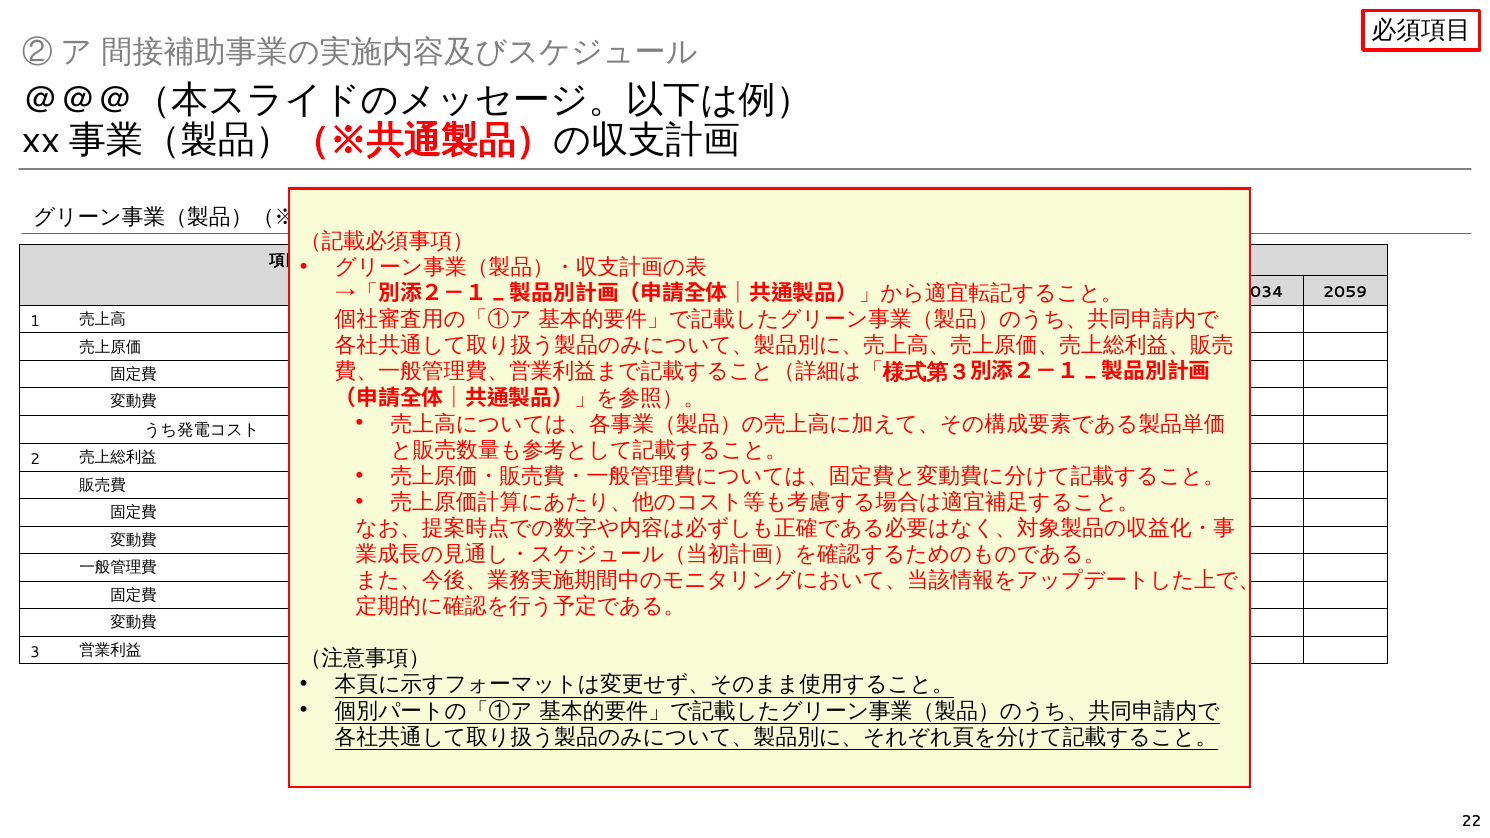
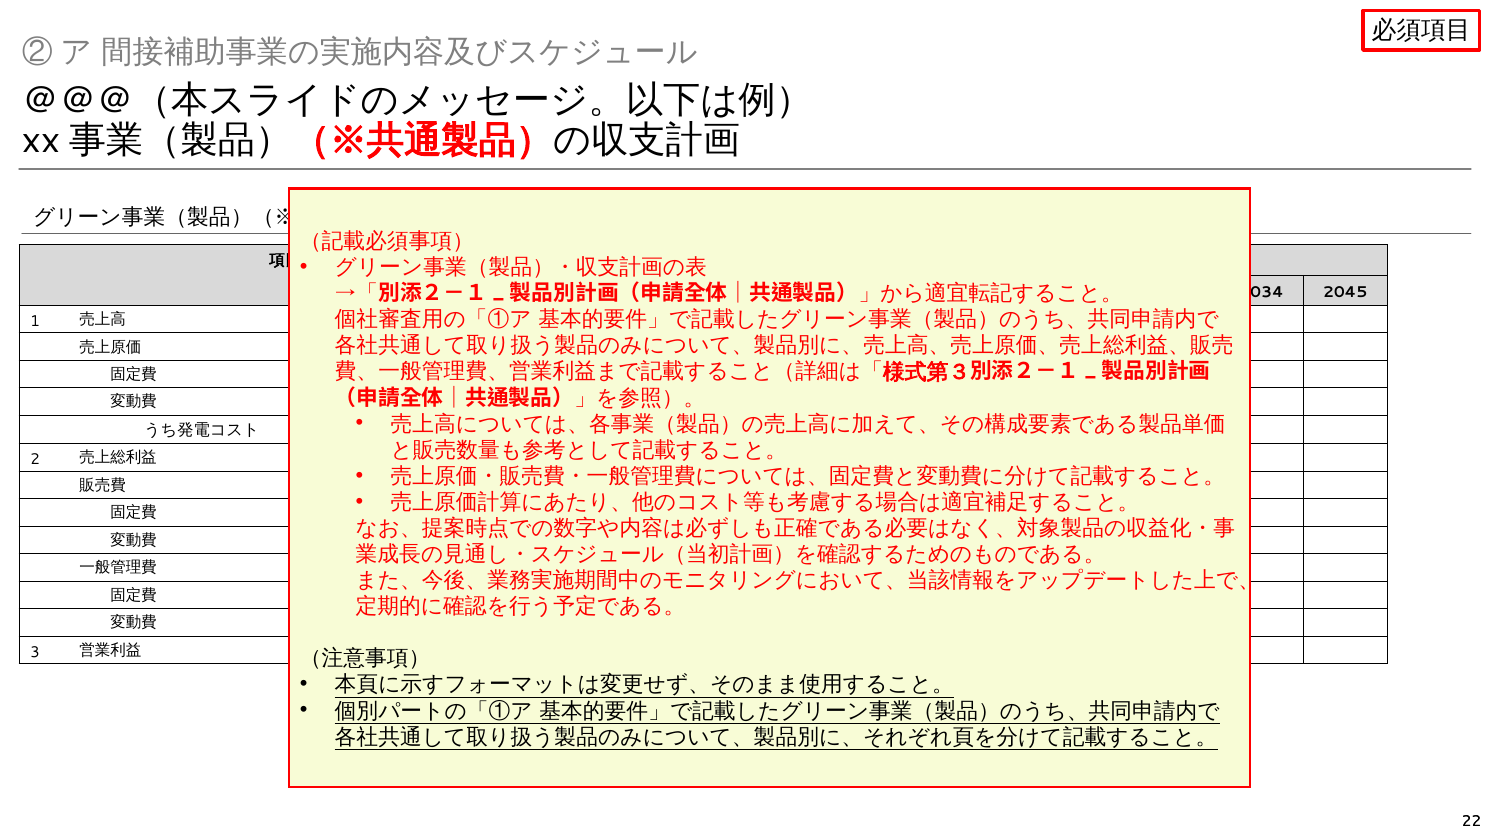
2059: 2059 -> 2045 (1345, 293)
